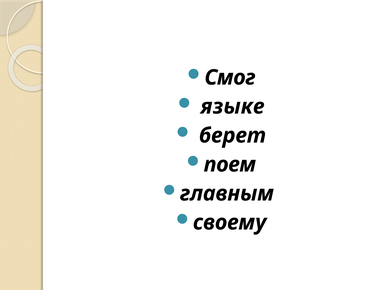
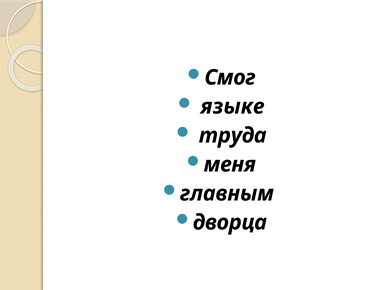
берет: берет -> труда (233, 136)
поем: поем -> меня (230, 165)
своему: своему -> дворца (230, 223)
